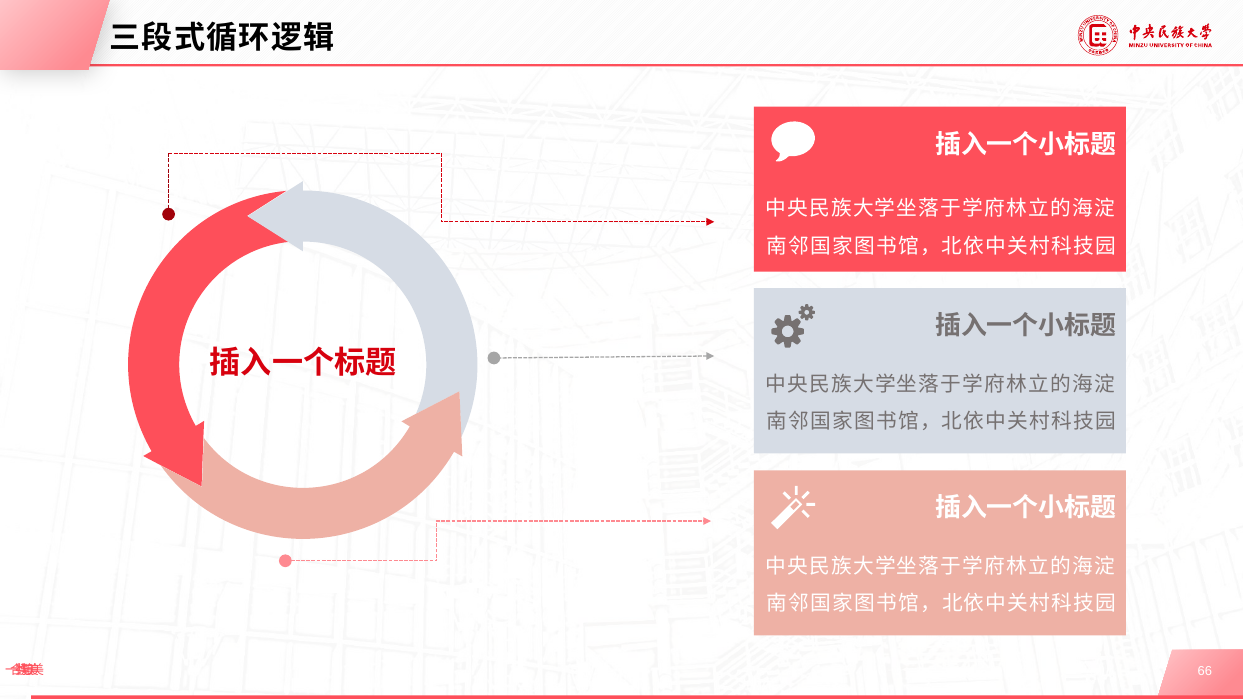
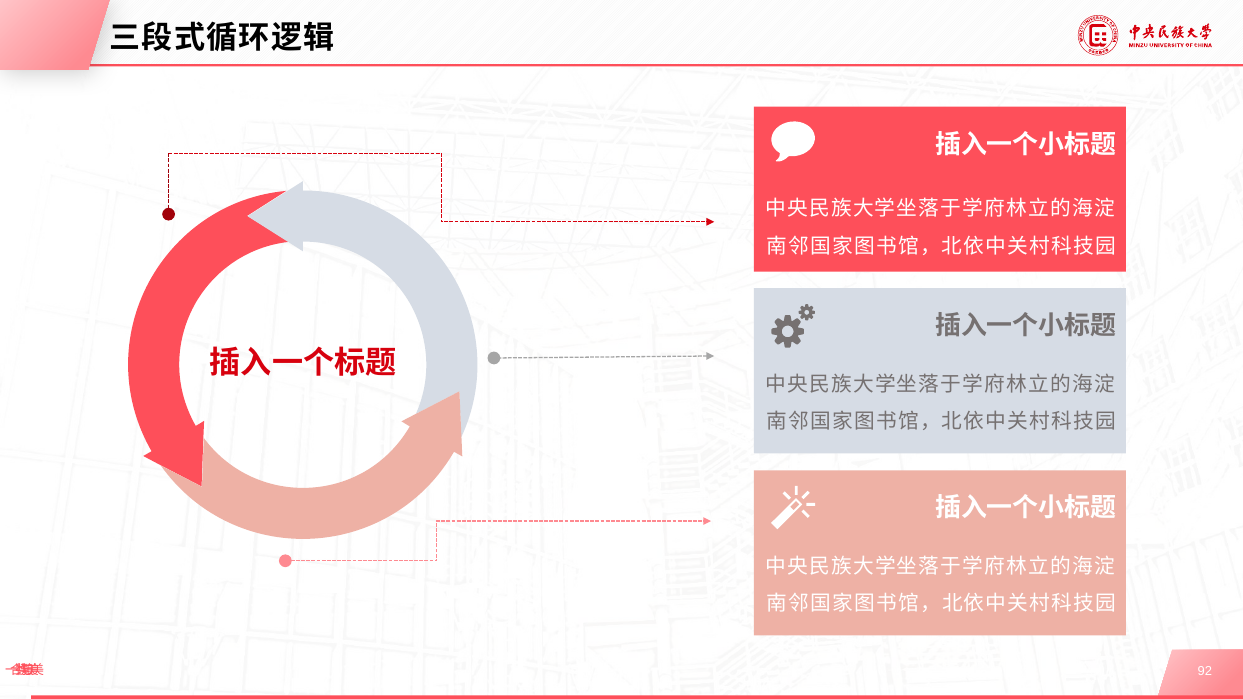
66: 66 -> 92 (1205, 672)
